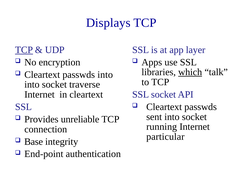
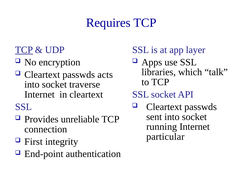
Displays: Displays -> Requires (108, 23)
which underline: present -> none (190, 72)
passwds into: into -> acts (105, 75)
Base: Base -> First (34, 142)
